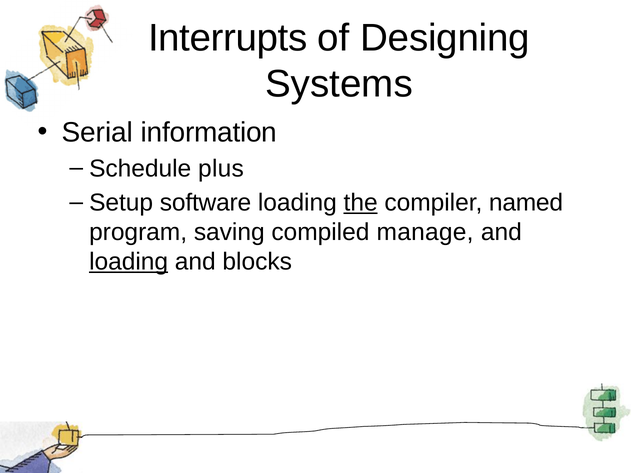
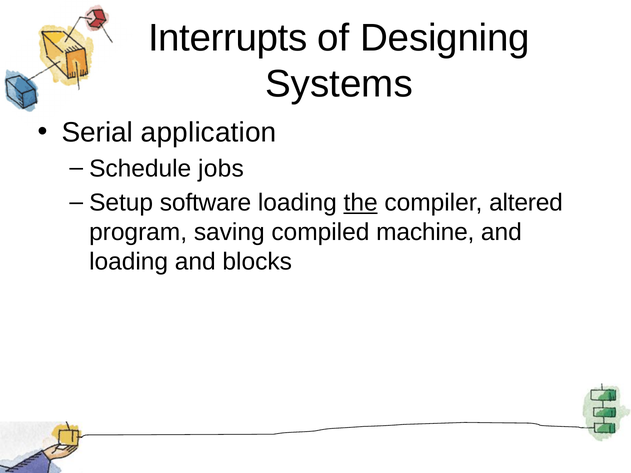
information: information -> application (209, 132)
plus: plus -> jobs (221, 169)
named: named -> altered (526, 203)
manage: manage -> machine (425, 232)
loading underline: present -> none (129, 262)
